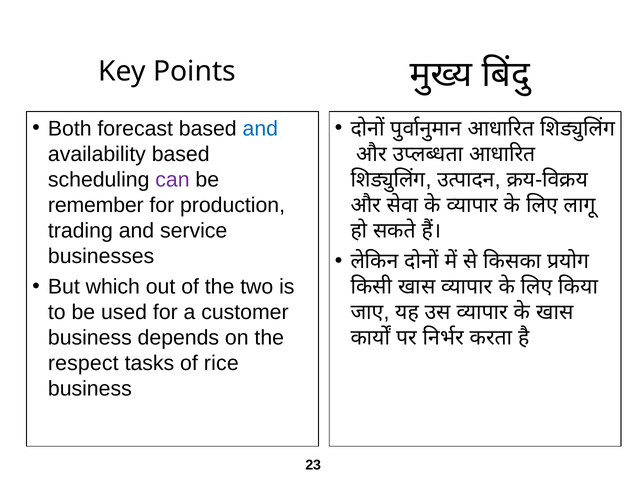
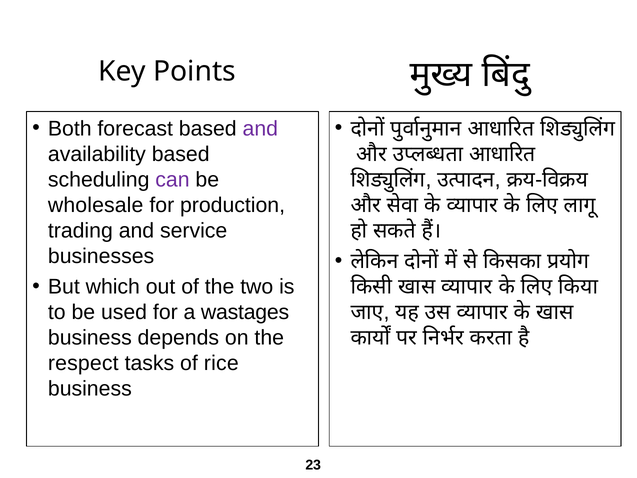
and colour: blue -> purple (260, 129)
remember: remember -> wholesale (96, 205)
customer: customer -> wastages (245, 312)
